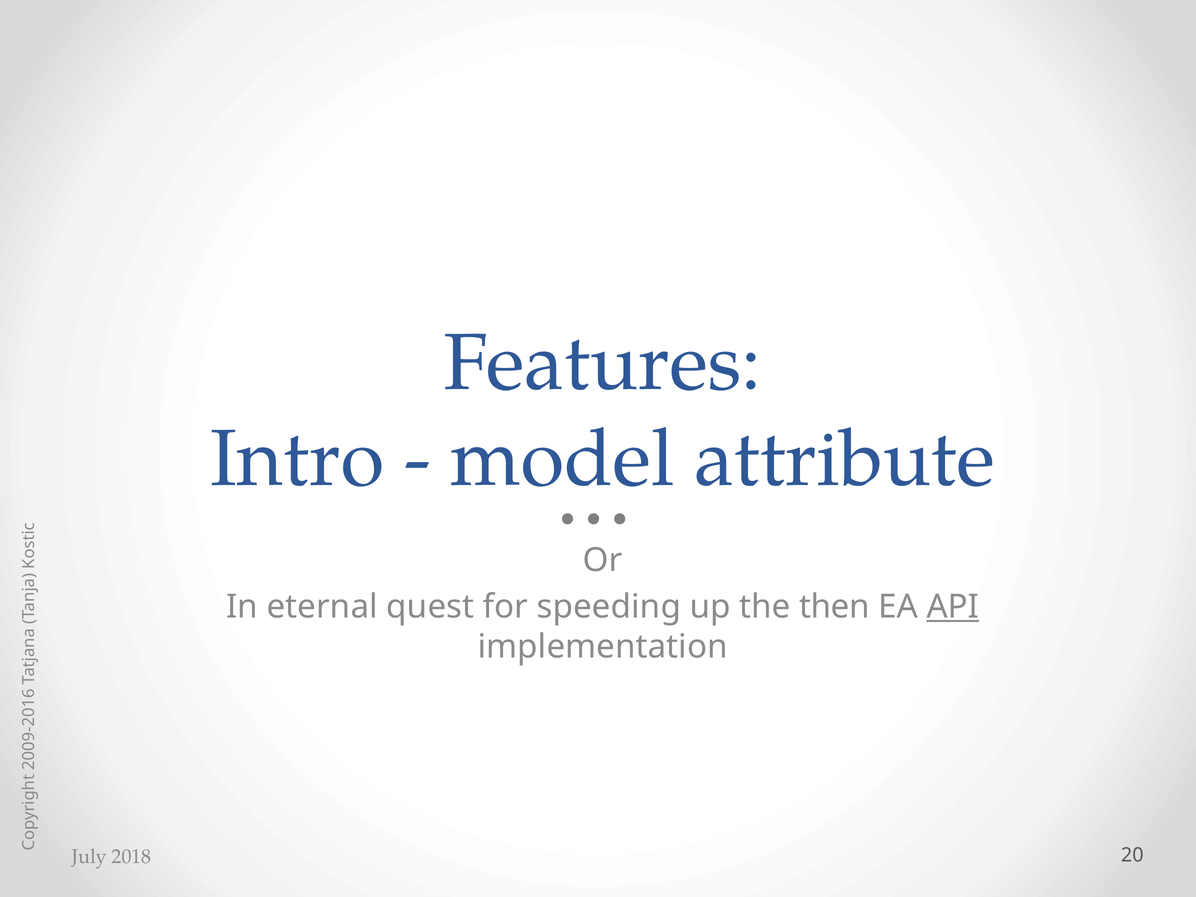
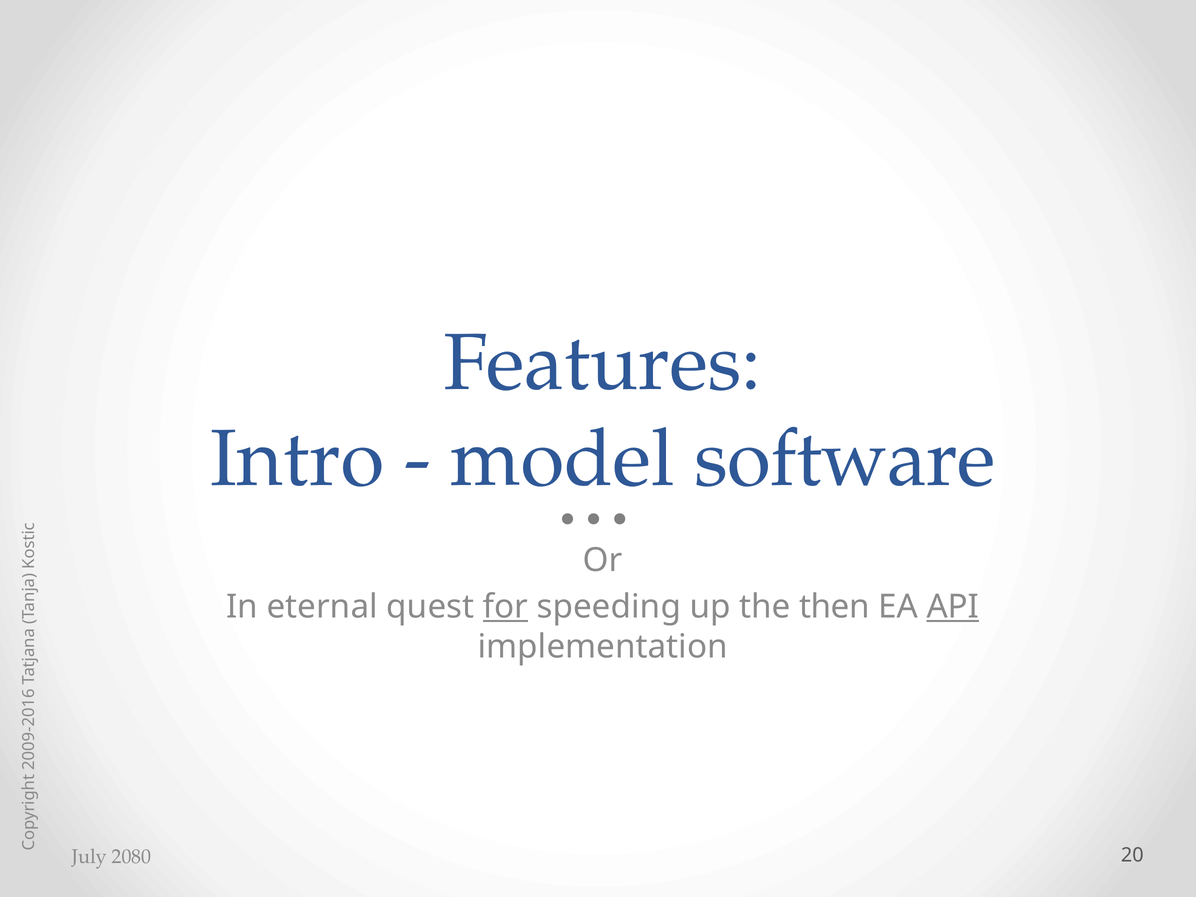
attribute: attribute -> software (845, 459)
for underline: none -> present (506, 607)
2018: 2018 -> 2080 (132, 857)
